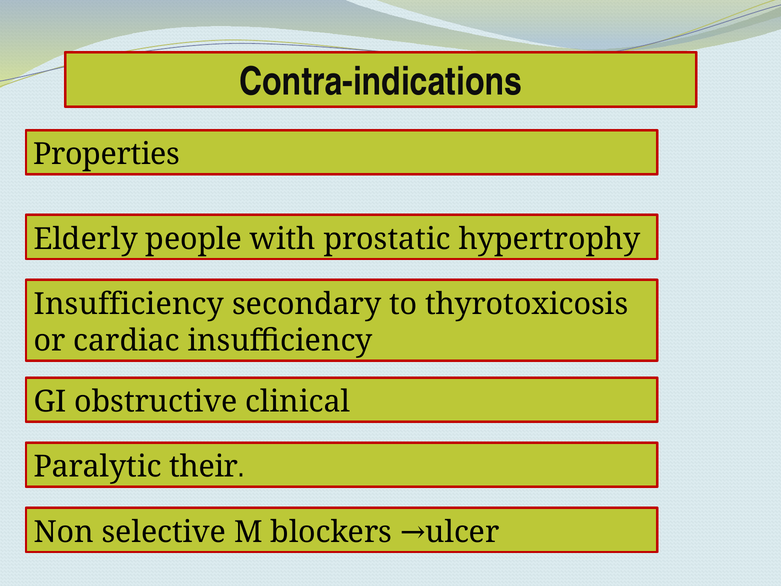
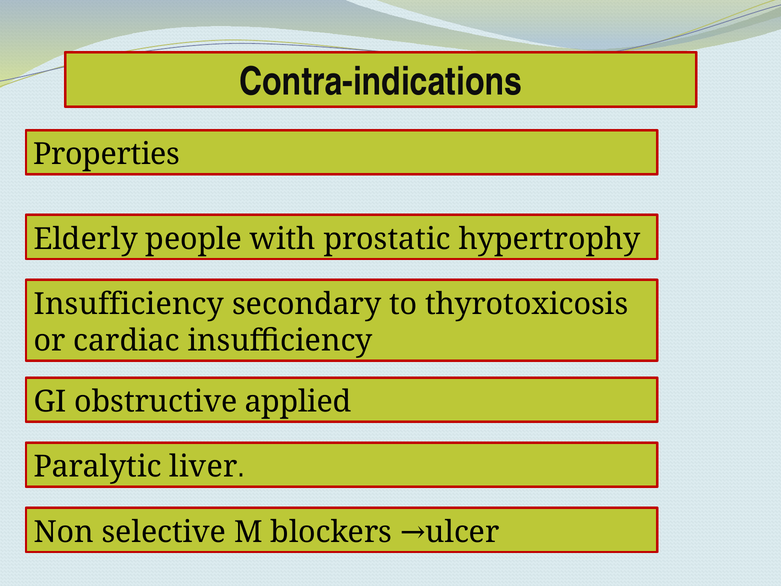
clinical: clinical -> applied (298, 402)
their: their -> liver (204, 467)
